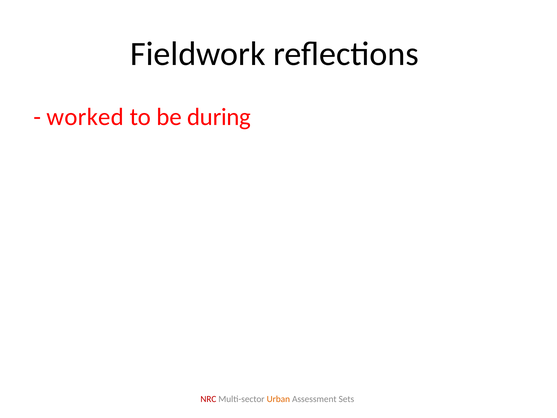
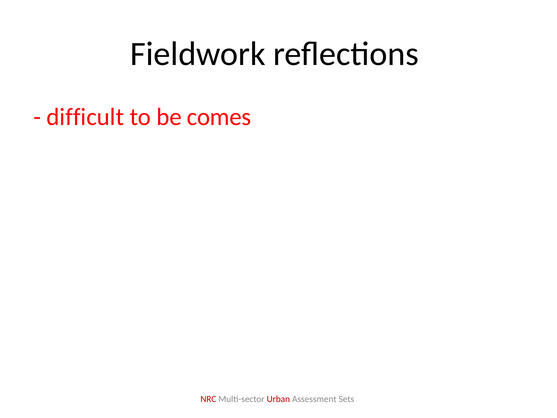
worked: worked -> difficult (85, 117)
during: during -> comes (219, 117)
Urban colour: orange -> red (278, 399)
